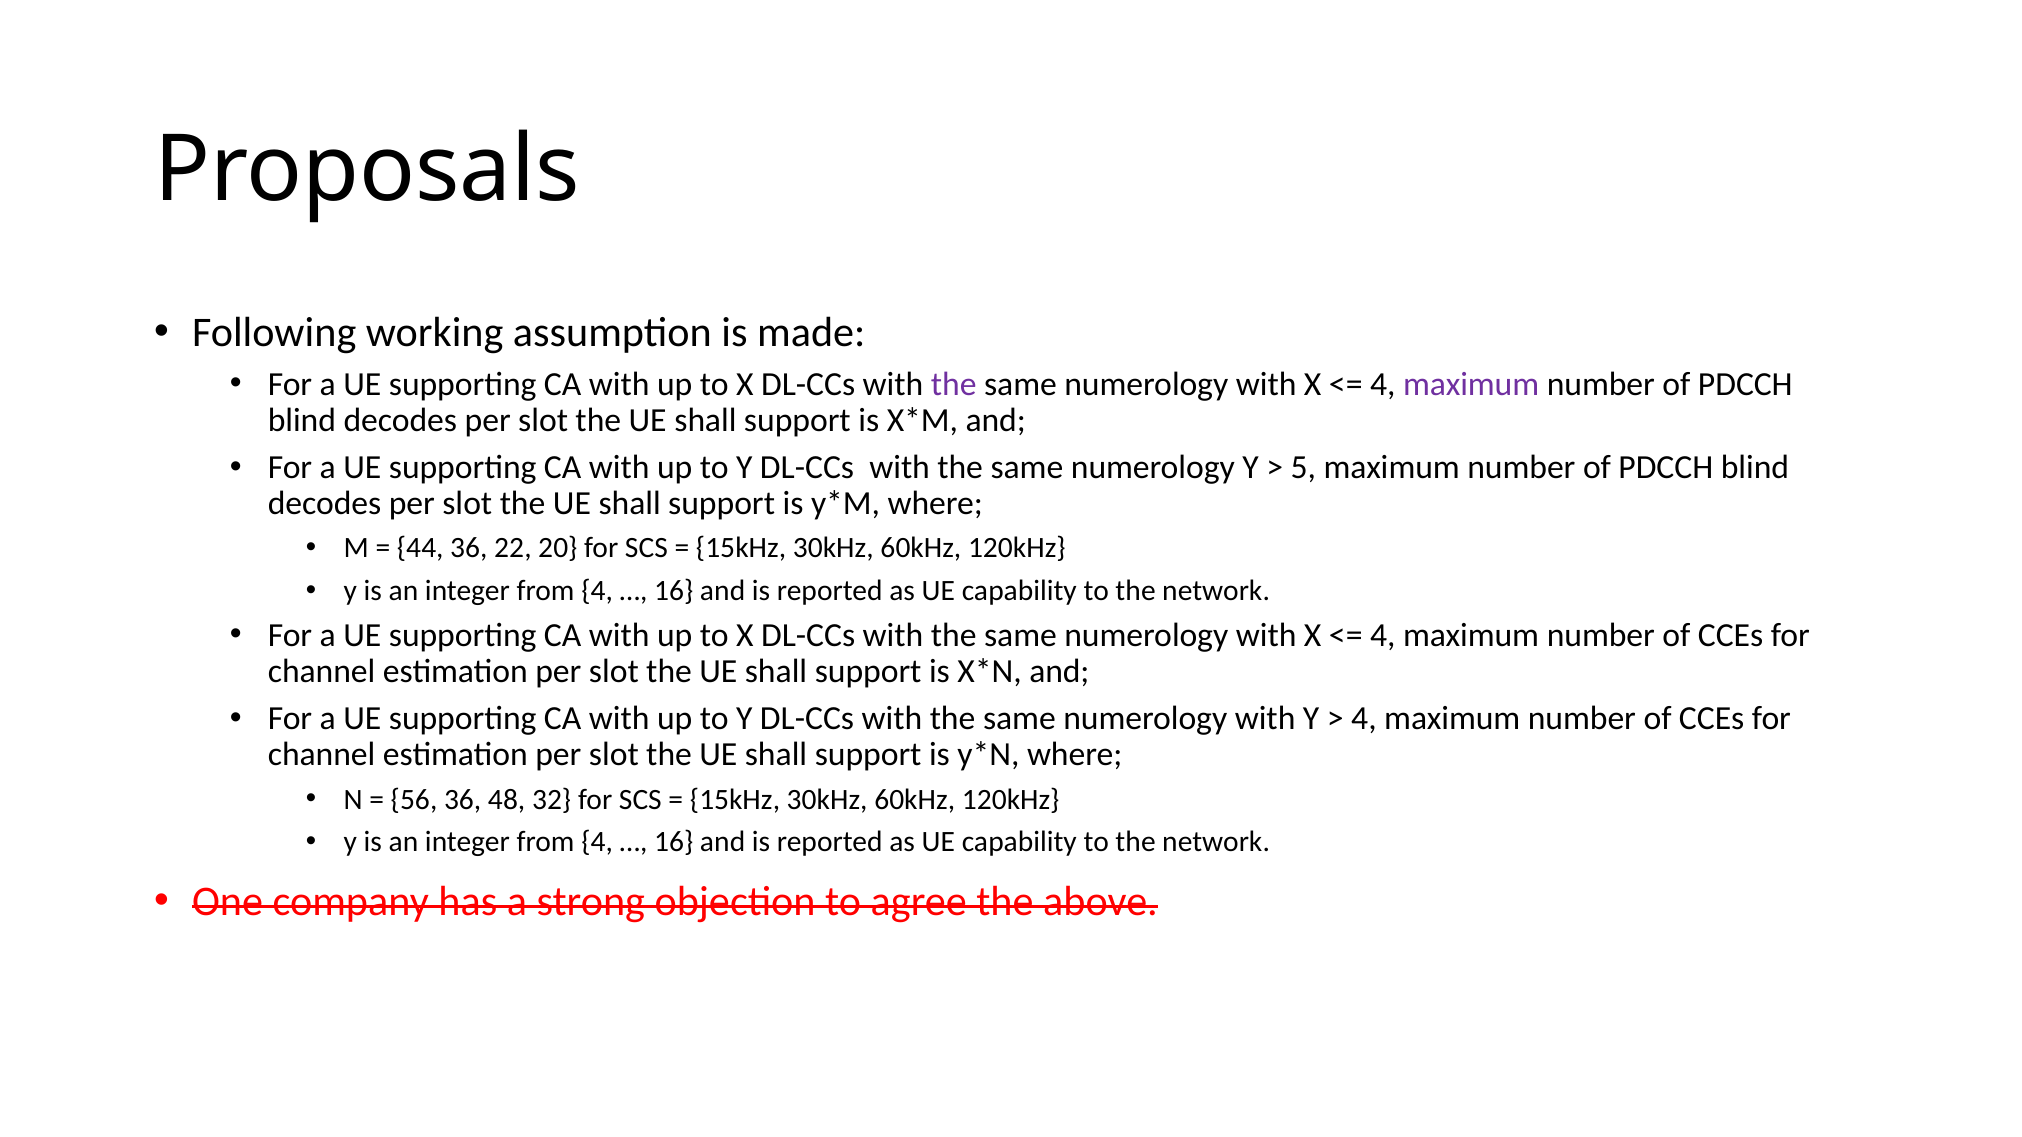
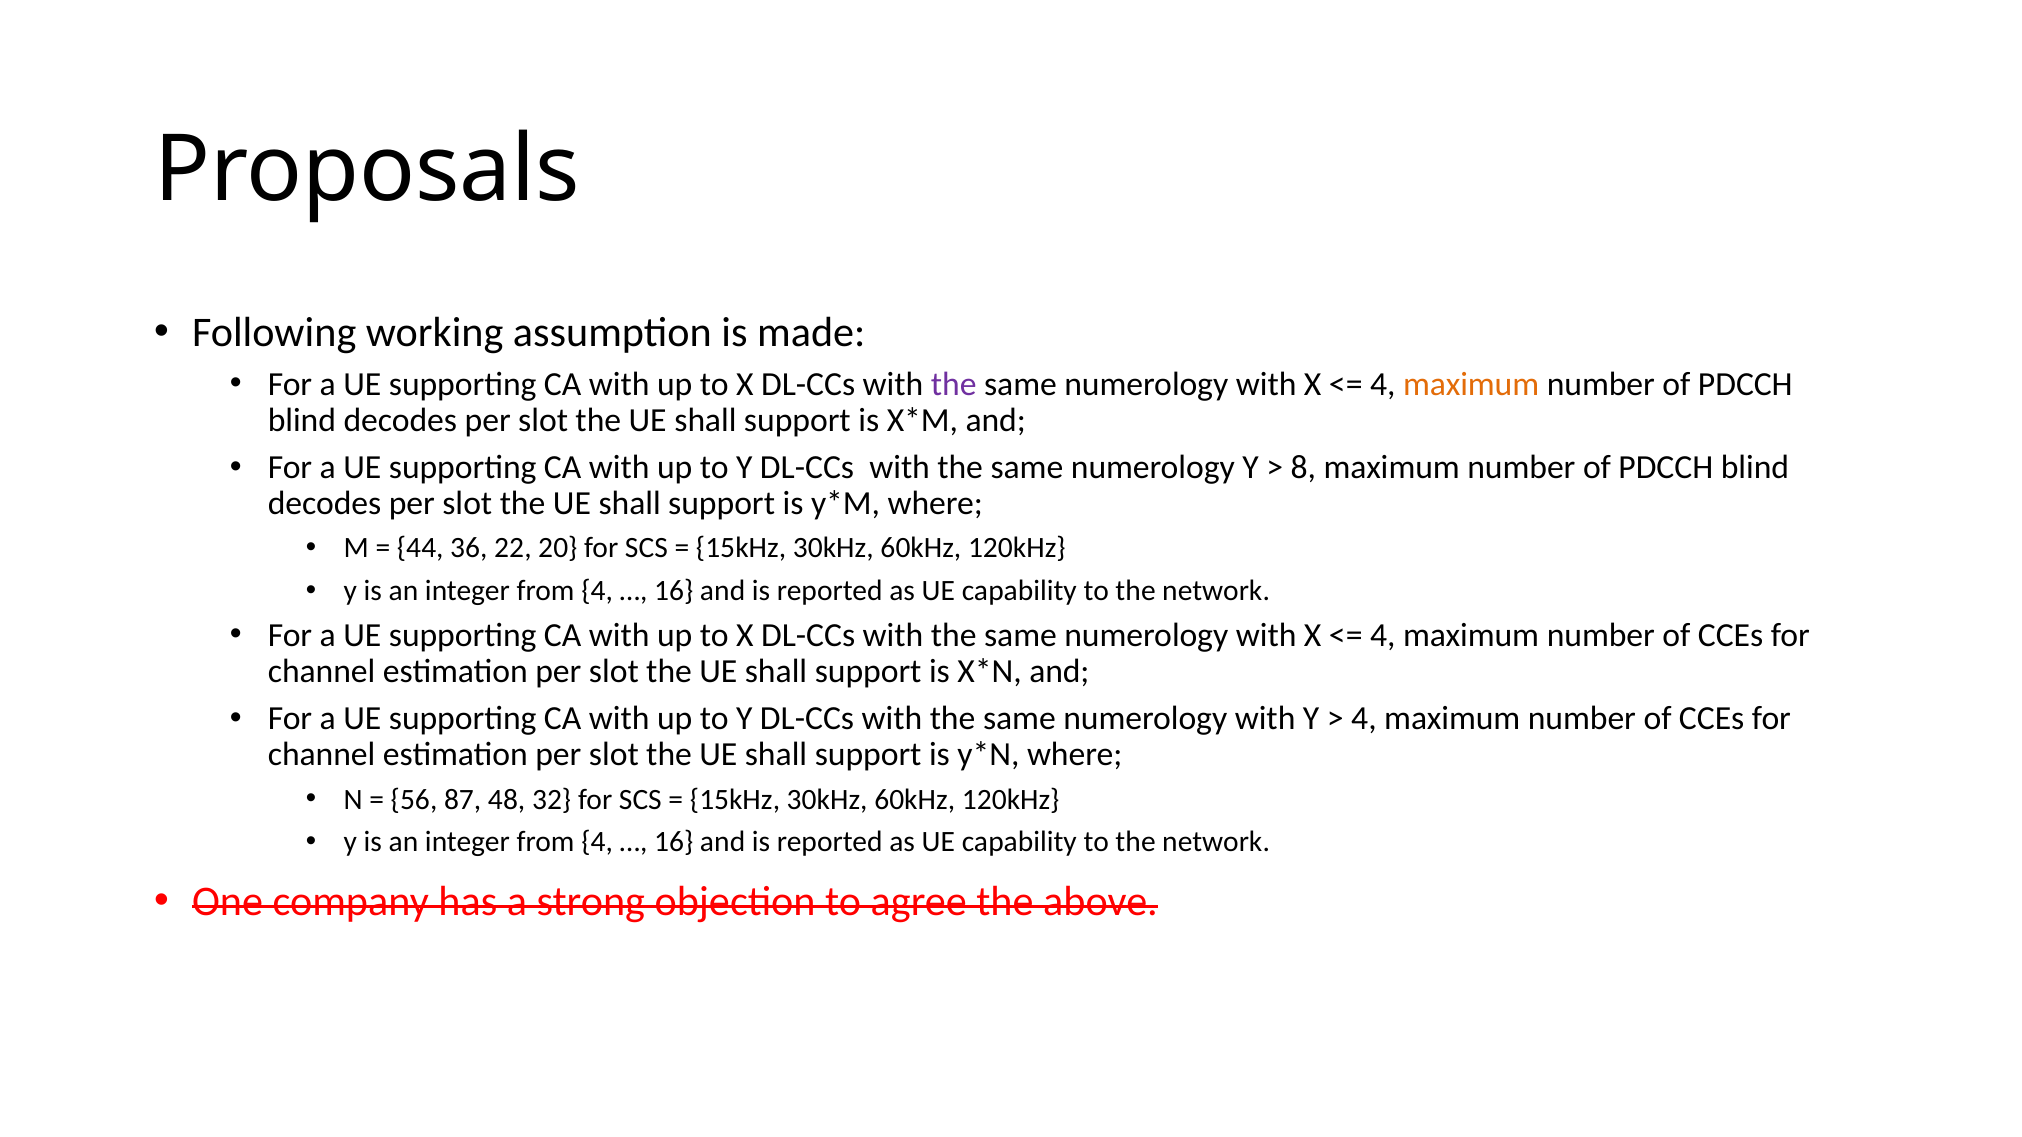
maximum colour: purple -> orange (1471, 384)
5: 5 -> 8 (1303, 467)
56 36: 36 -> 87 (463, 800)
